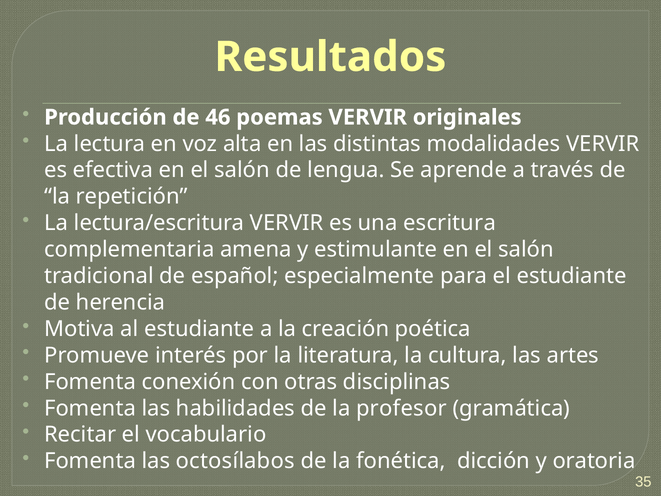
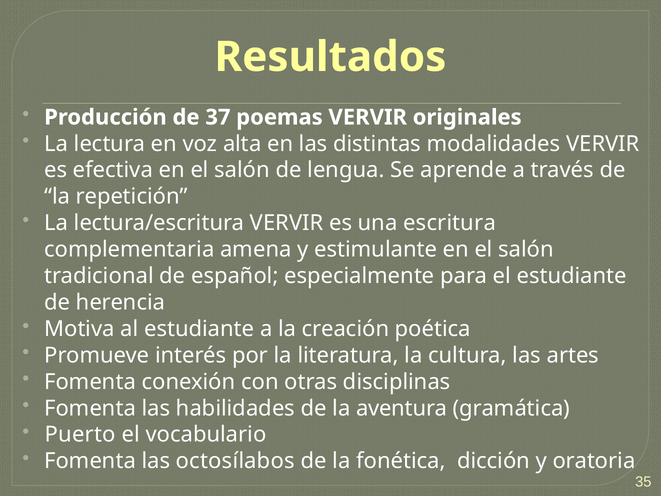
46: 46 -> 37 (218, 117)
profesor: profesor -> aventura (402, 408)
Recitar: Recitar -> Puerto (80, 435)
